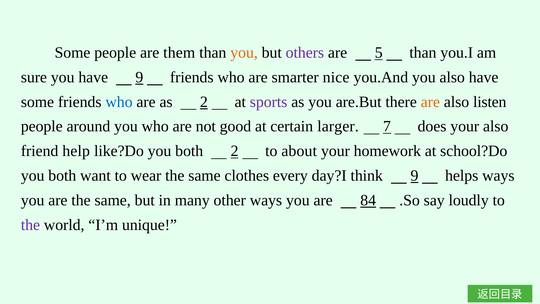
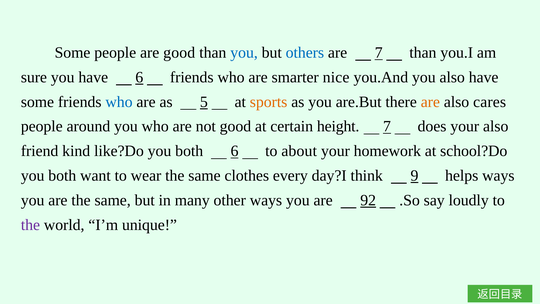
are them: them -> good (179, 53)
you colour: orange -> blue (244, 53)
others colour: purple -> blue (305, 53)
are 5: 5 -> 7 (379, 53)
have 9: 9 -> 6 (139, 77)
as 2: 2 -> 5 (204, 102)
sports colour: purple -> orange (269, 102)
listen: listen -> cares (490, 102)
larger: larger -> height (338, 126)
help: help -> kind (76, 151)
both 2: 2 -> 6 (235, 151)
84: 84 -> 92 (368, 200)
